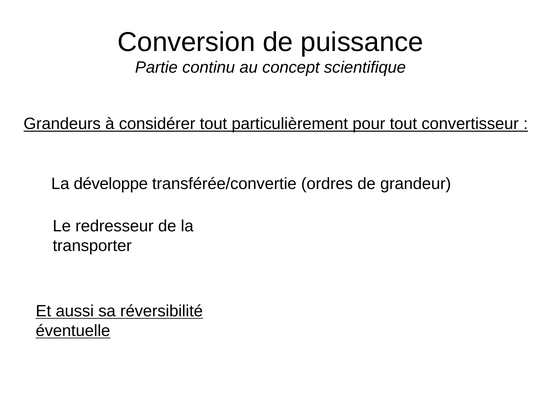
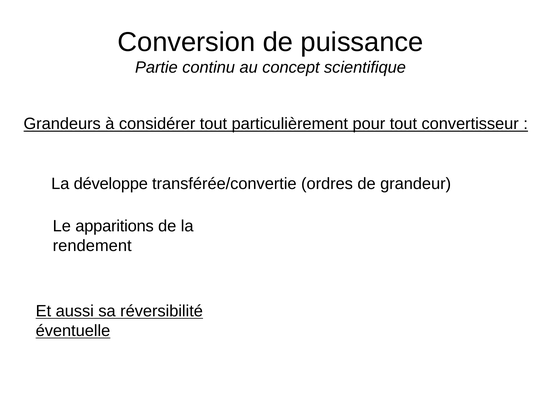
redresseur: redresseur -> apparitions (115, 226)
transporter: transporter -> rendement (92, 246)
